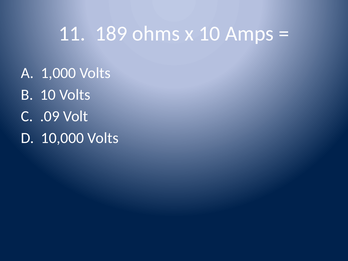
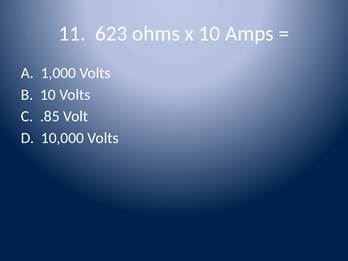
189: 189 -> 623 (111, 34)
.09: .09 -> .85 (50, 116)
